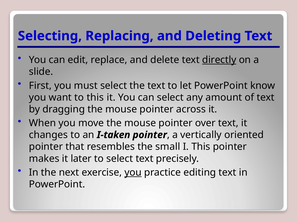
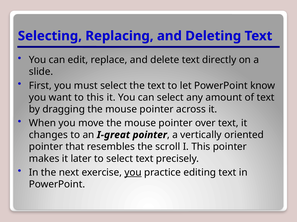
directly underline: present -> none (219, 60)
I-taken: I-taken -> I-great (113, 135)
small: small -> scroll (168, 147)
